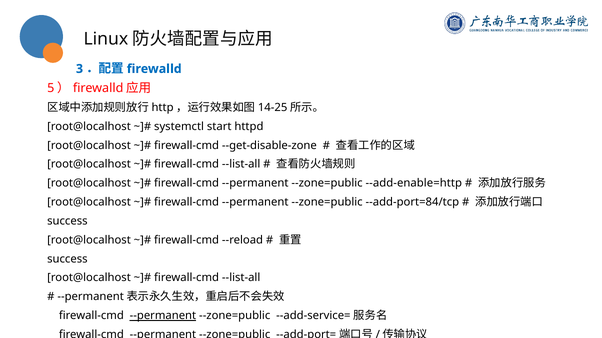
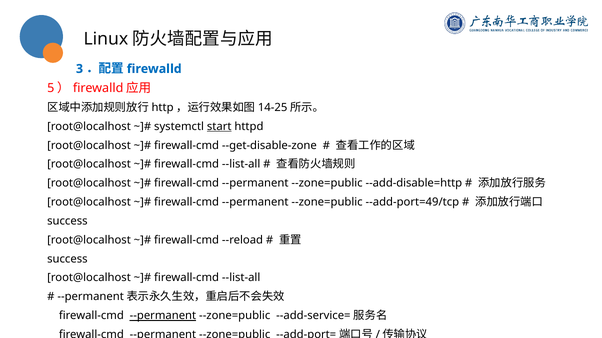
start underline: none -> present (219, 127)
--add-enable=http: --add-enable=http -> --add-disable=http (414, 184)
--add-port=84/tcp: --add-port=84/tcp -> --add-port=49/tcp (412, 202)
